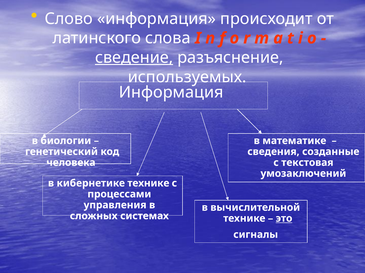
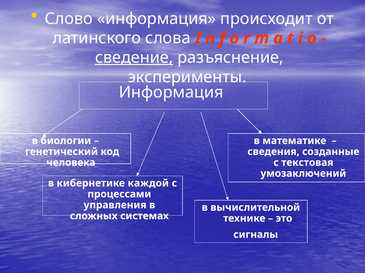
используемых: используемых -> эксперименты (187, 77)
кибернетике технике: технике -> каждой (148, 184)
это underline: present -> none (284, 219)
